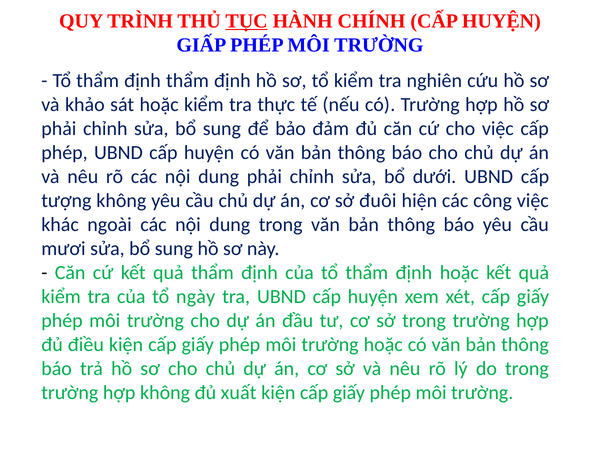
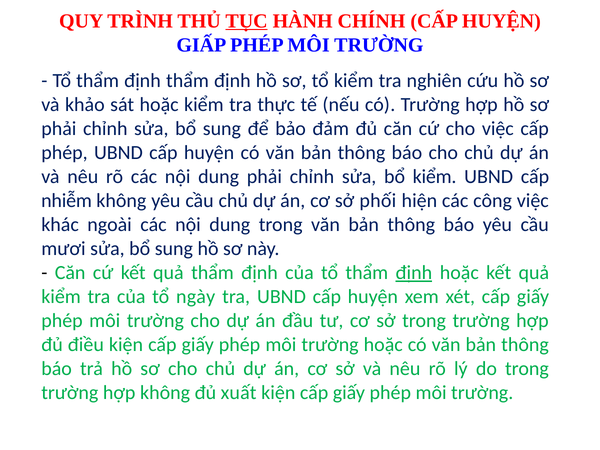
bổ dưới: dưới -> kiểm (435, 177)
tượng: tượng -> nhiễm (67, 201)
đuôi: đuôi -> phối (378, 201)
định underline: none -> present (414, 273)
